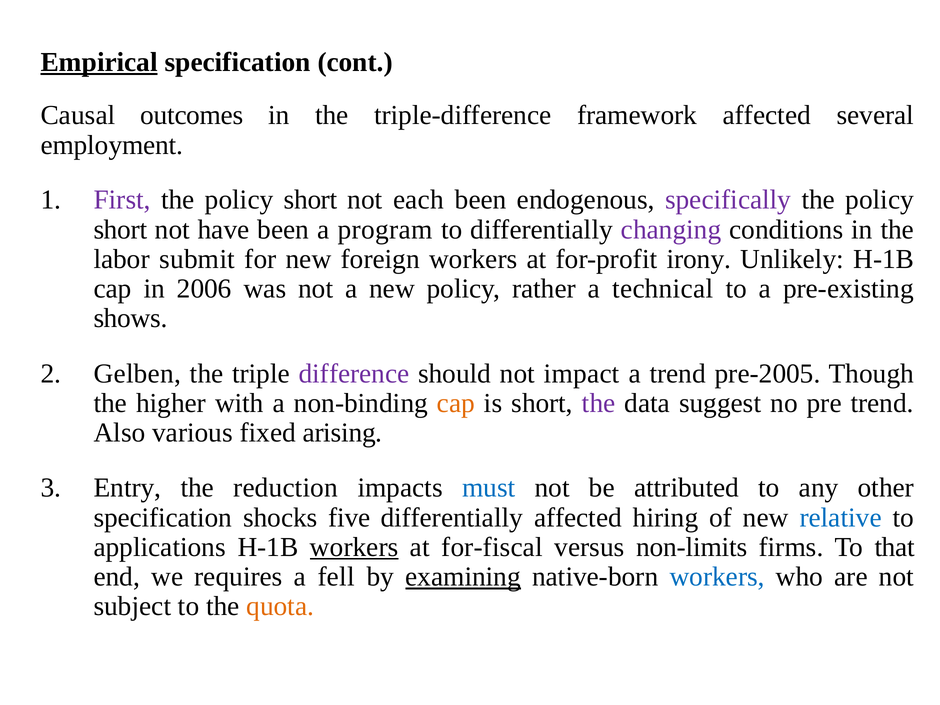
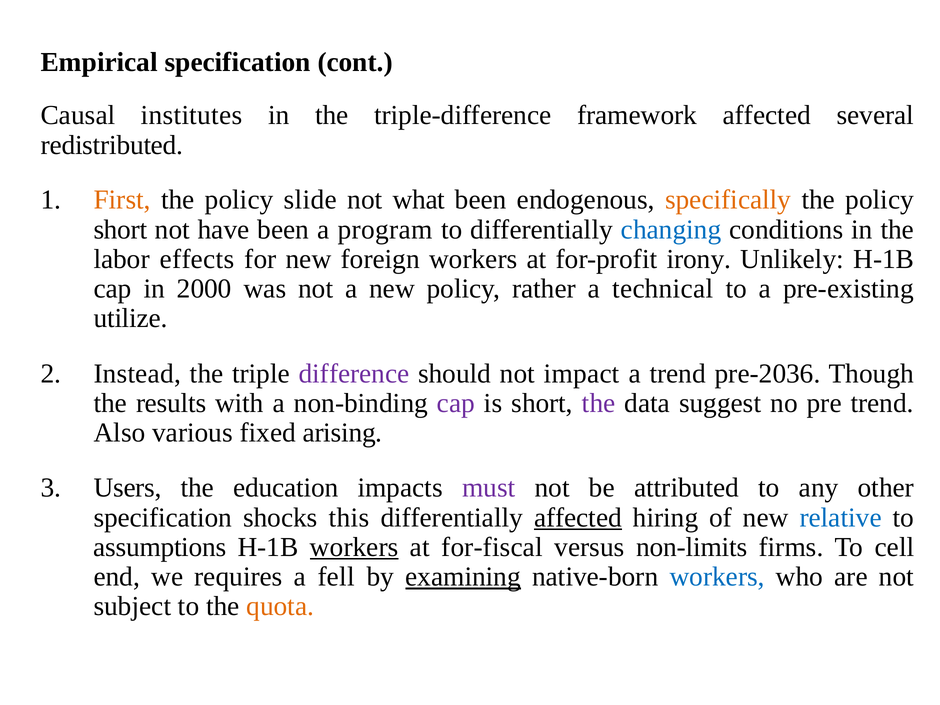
Empirical underline: present -> none (99, 62)
outcomes: outcomes -> institutes (192, 115)
employment: employment -> redistributed (112, 145)
First colour: purple -> orange (122, 200)
short: short -> slide (310, 200)
each: each -> what (419, 200)
specifically colour: purple -> orange (728, 200)
changing colour: purple -> blue (671, 230)
submit: submit -> effects (197, 259)
2006: 2006 -> 2000 (204, 289)
shows: shows -> utilize (130, 318)
Gelben: Gelben -> Instead (137, 374)
pre-2005: pre-2005 -> pre-2036 (768, 374)
higher: higher -> results (171, 403)
cap colour: orange -> purple (456, 403)
Entry: Entry -> Users (128, 488)
reduction: reduction -> education (286, 488)
must colour: blue -> purple (489, 488)
five: five -> this (349, 517)
affected underline: none -> present (578, 517)
applications: applications -> assumptions (160, 547)
that: that -> cell (894, 547)
